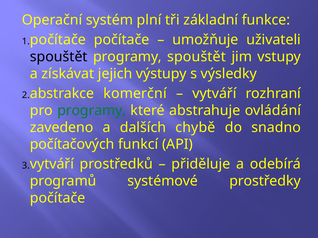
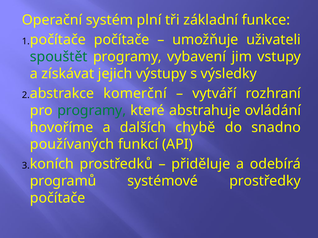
spouštět colour: black -> green (59, 57)
programy spouštět: spouštět -> vybavení (197, 57)
zavedeno: zavedeno -> hovoříme (62, 128)
počítačových: počítačových -> používaných (72, 145)
vytváří: vytváří -> koních (52, 164)
